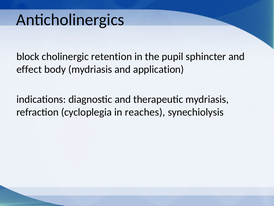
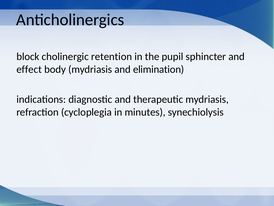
application: application -> elimination (159, 69)
reaches: reaches -> minutes (145, 112)
